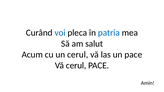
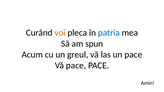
voi colour: blue -> orange (60, 33)
salut: salut -> spun (94, 44)
un cerul: cerul -> greul (78, 55)
Vă cerul: cerul -> pace (76, 66)
